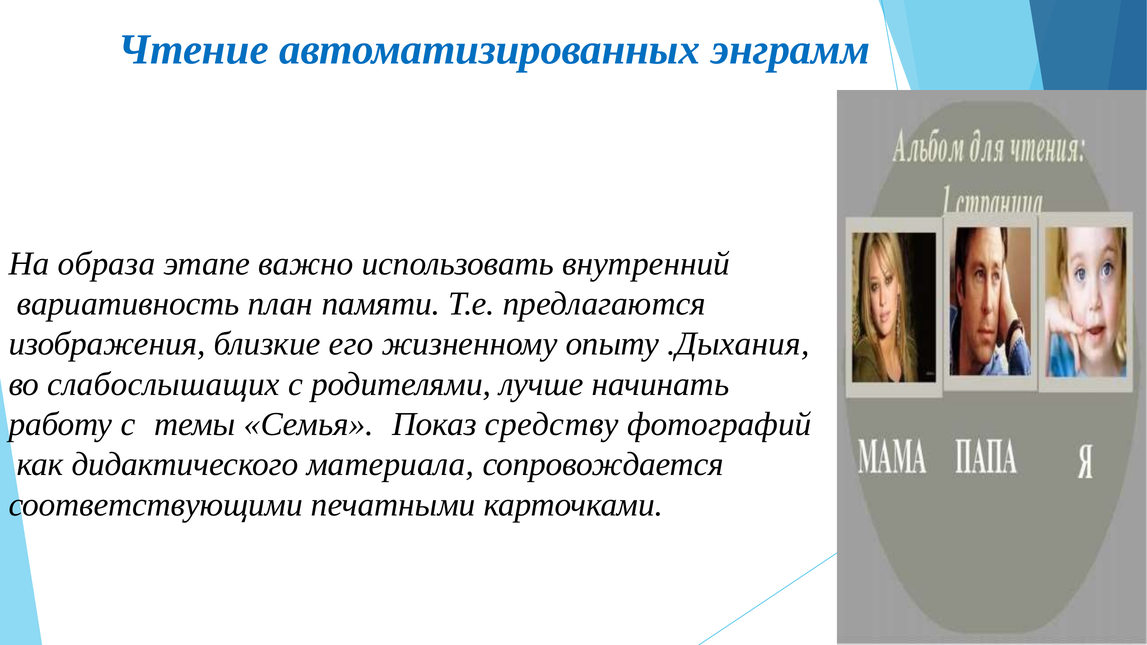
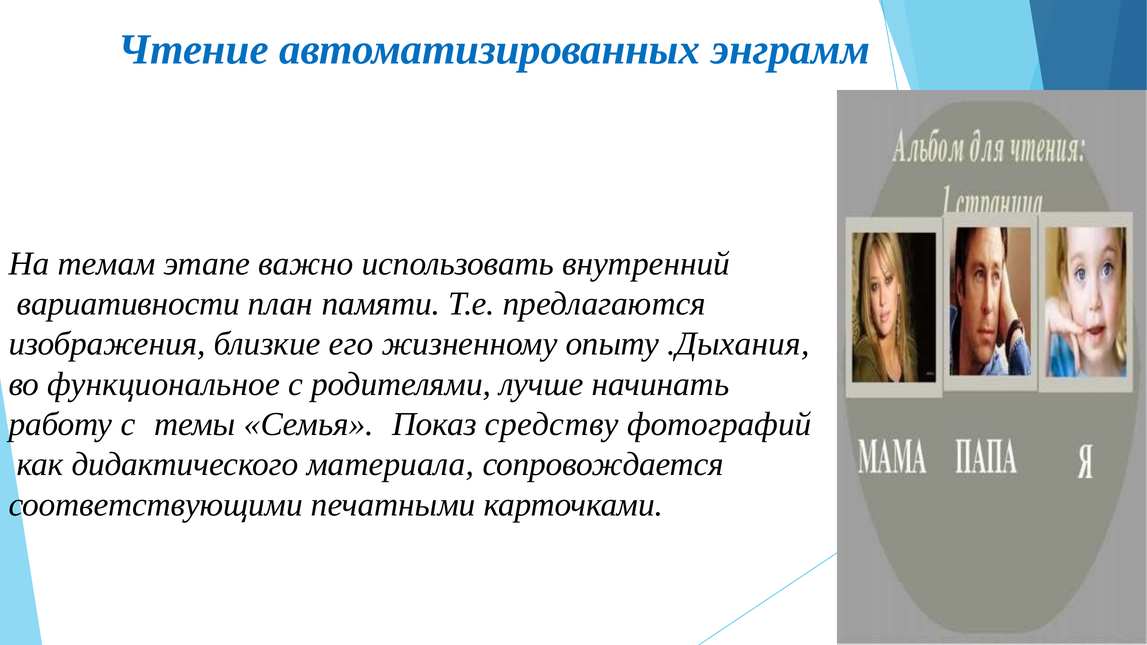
образа: образа -> темам (107, 264)
вариативность: вариативность -> вариативности (128, 304)
слабослышащих: слабослышащих -> функциональное (163, 384)
